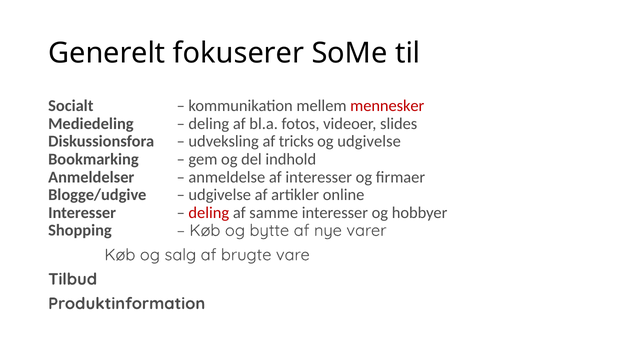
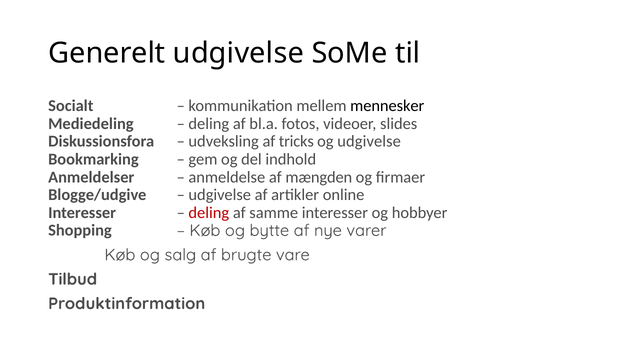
Generelt fokuserer: fokuserer -> udgivelse (238, 53)
mennesker colour: red -> black (387, 106)
af interesser: interesser -> mængden (319, 177)
